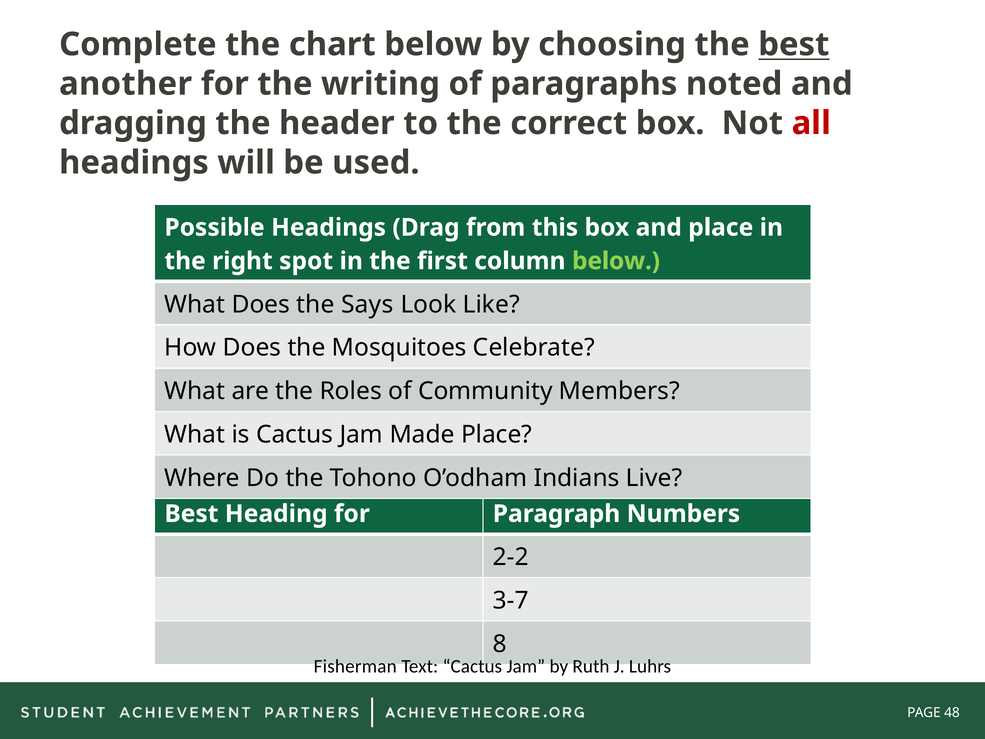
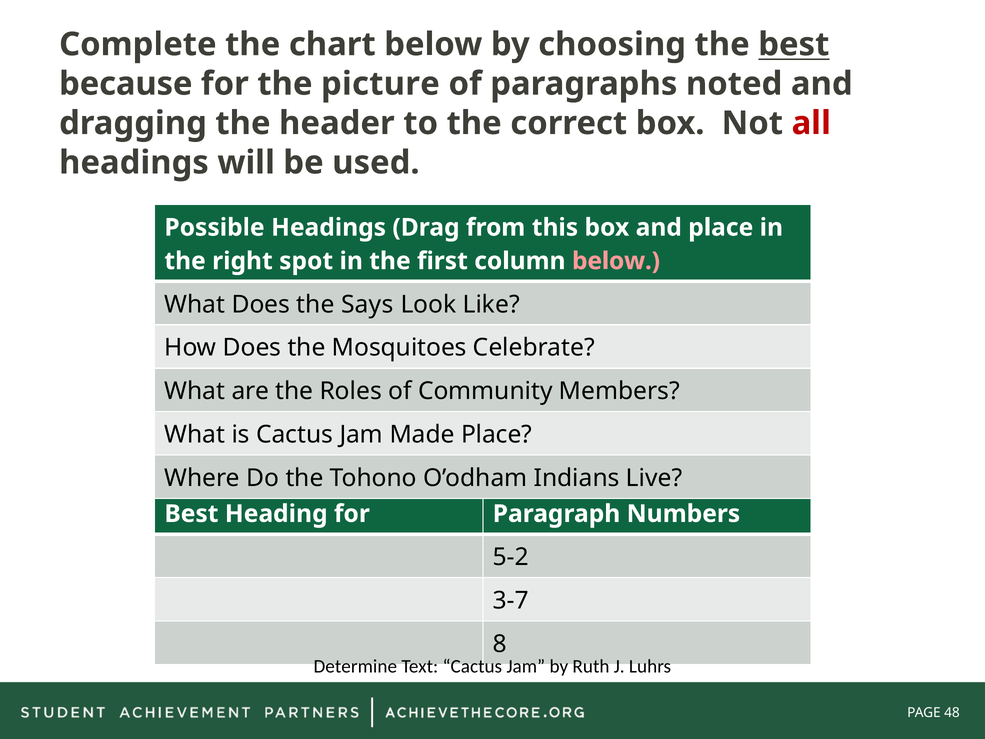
another: another -> because (126, 84)
writing: writing -> picture (380, 84)
below colour: light green -> pink (616, 261)
2-2: 2-2 -> 5-2 (511, 557)
Fisherman: Fisherman -> Determine (355, 666)
